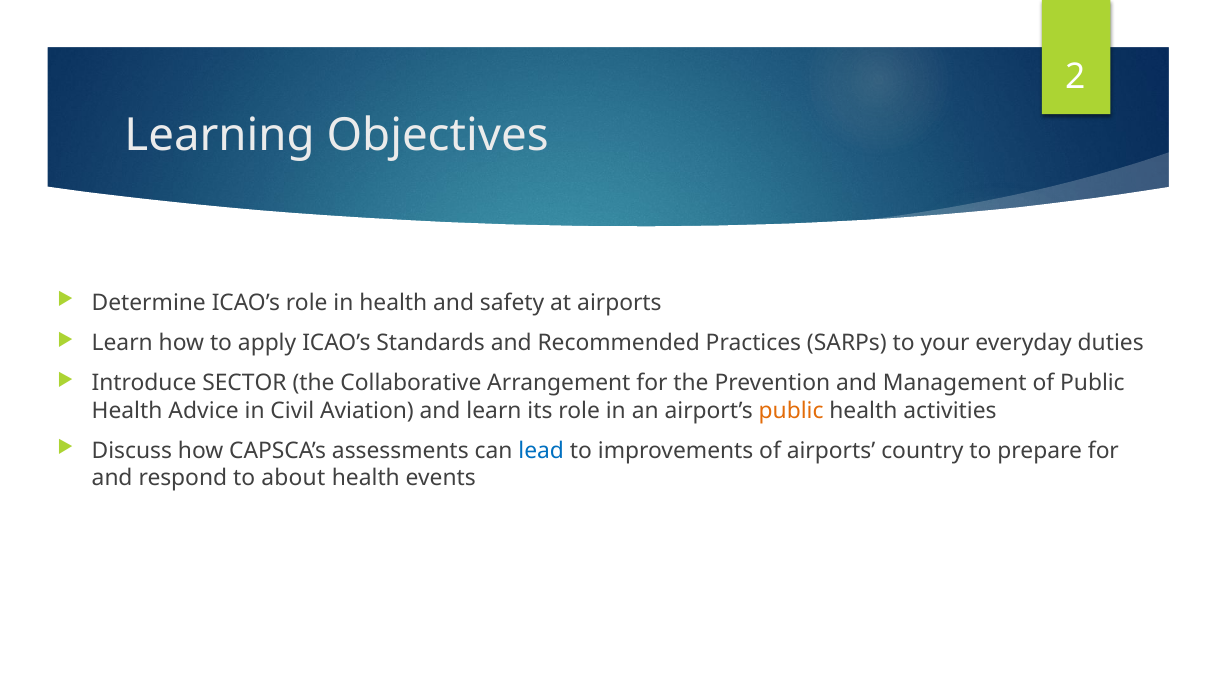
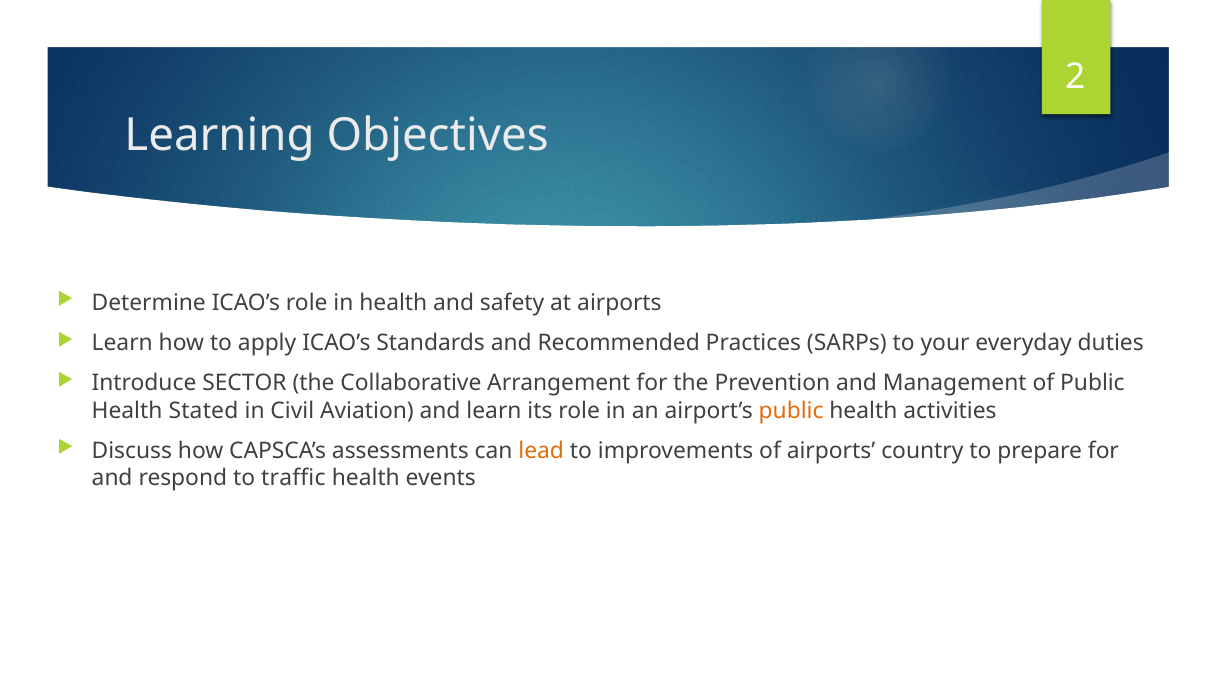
Advice: Advice -> Stated (203, 411)
lead colour: blue -> orange (541, 451)
about: about -> traffic (293, 478)
